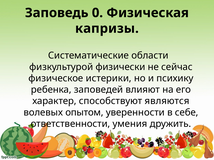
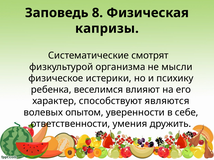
0: 0 -> 8 (97, 13)
области: области -> смотрят (150, 56)
физически: физически -> организма (120, 67)
сейчас: сейчас -> мысли (177, 67)
заповедей: заповедей -> веселимся (99, 90)
